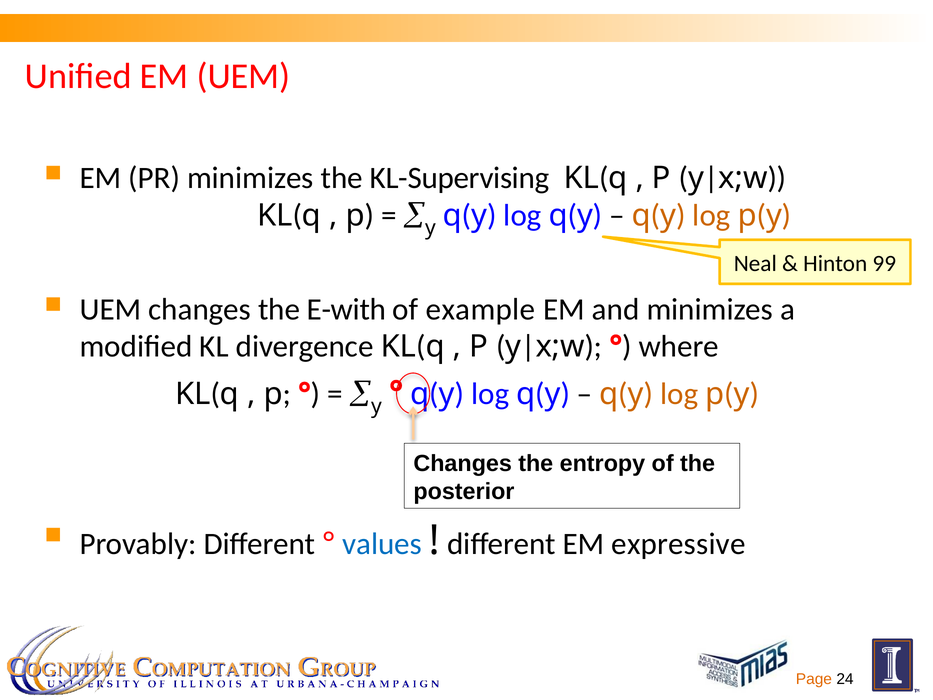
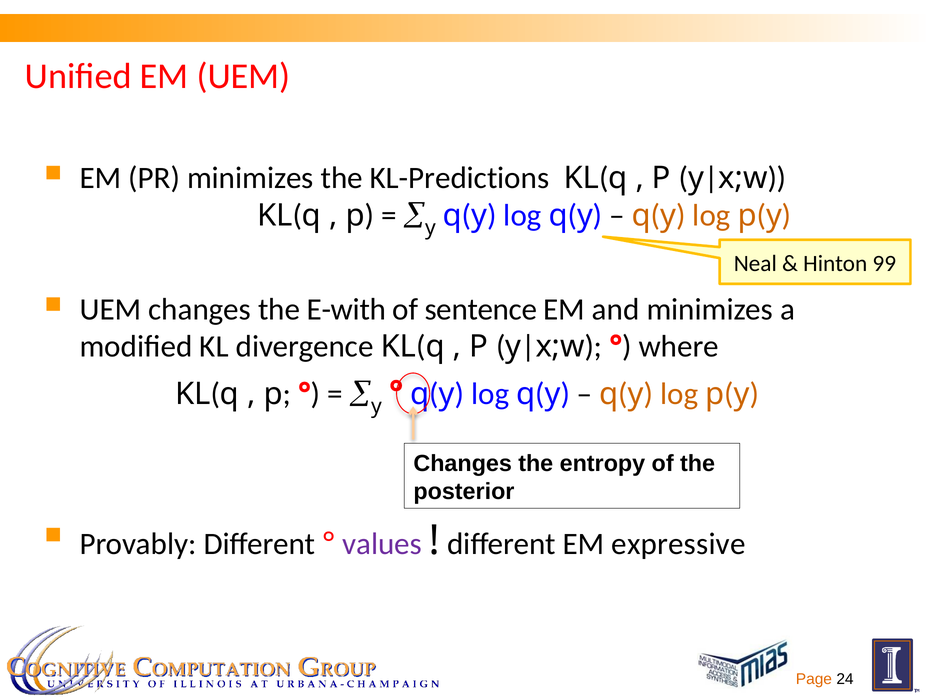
KL-Supervising: KL-Supervising -> KL-Predictions (460, 178)
example: example -> sentence (481, 309)
values colour: blue -> purple (382, 544)
